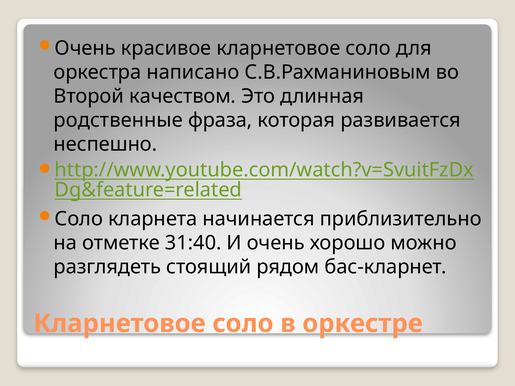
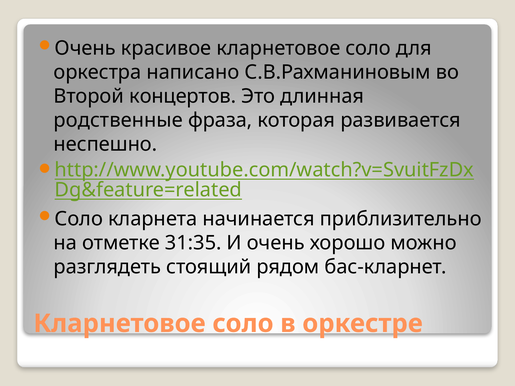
качеством: качеством -> концертов (183, 96)
31:40: 31:40 -> 31:35 (193, 243)
